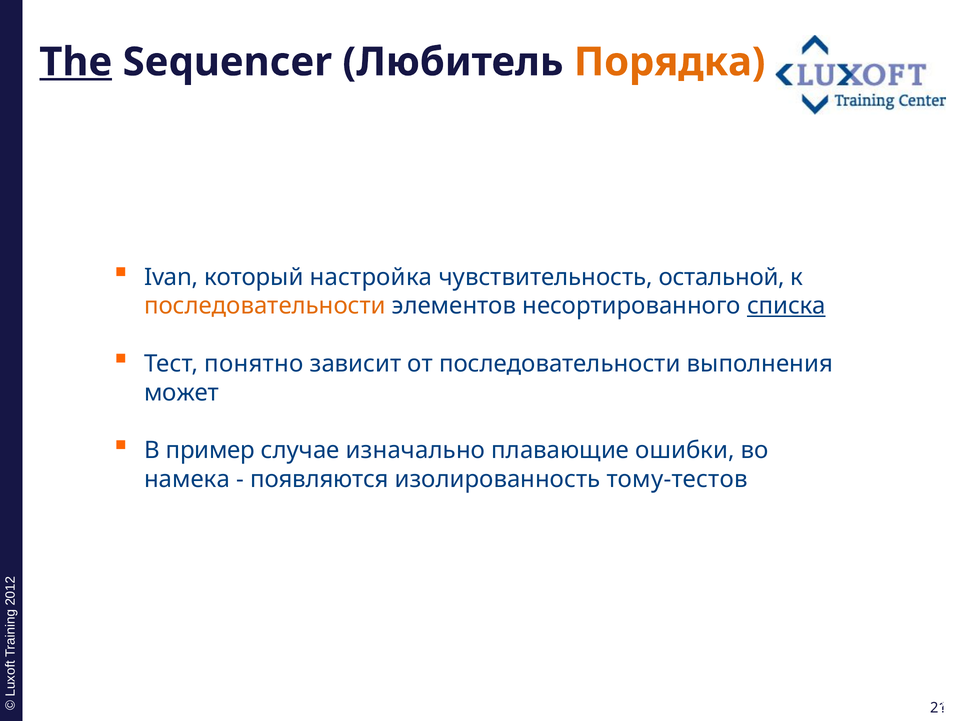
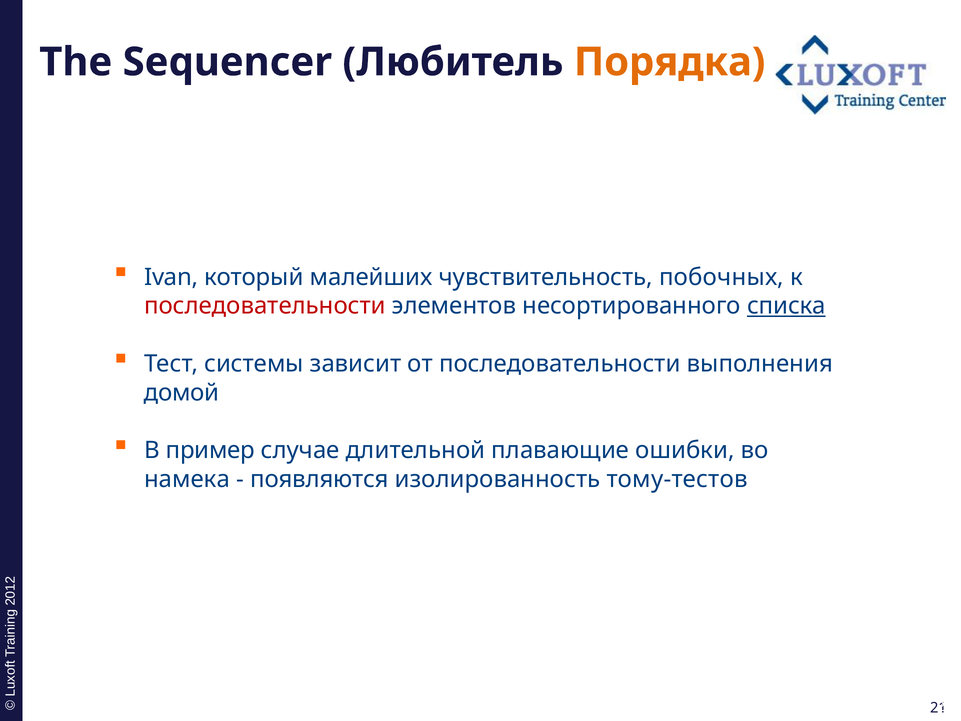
The underline: present -> none (76, 62)
настройка: настройка -> малейших (371, 277)
остальной: остальной -> побочных (722, 277)
последовательности colour: orange -> red (265, 306)
понятно: понятно -> системы (254, 364)
может: может -> домой (182, 392)
изначально: изначально -> длительной (416, 450)
